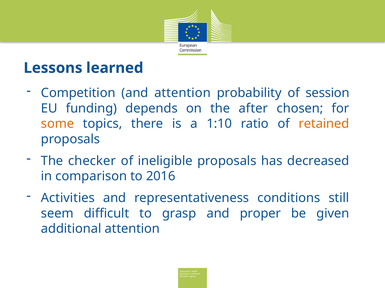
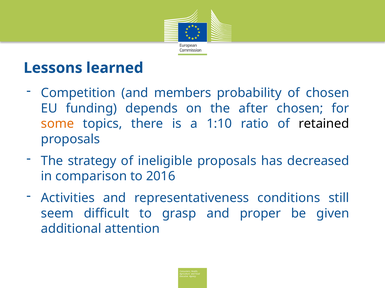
and attention: attention -> members (183, 93)
of session: session -> chosen (328, 93)
retained colour: orange -> black (324, 124)
checker: checker -> strategy (92, 161)
